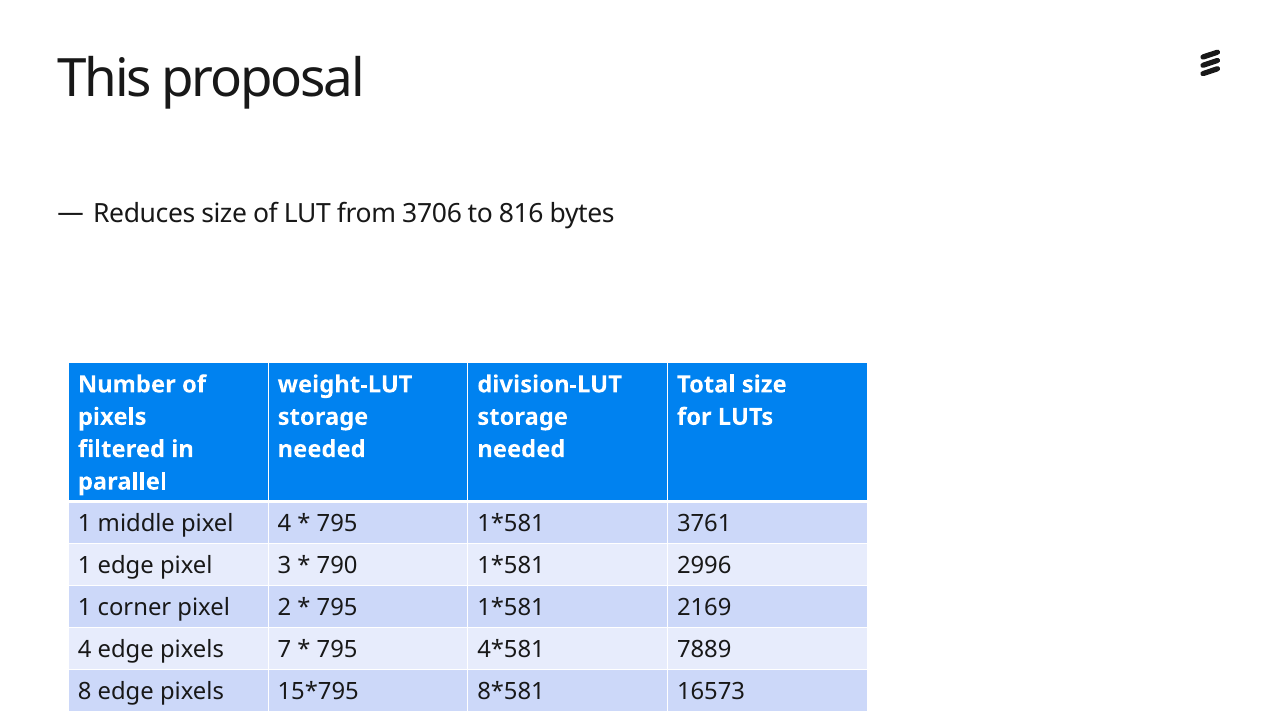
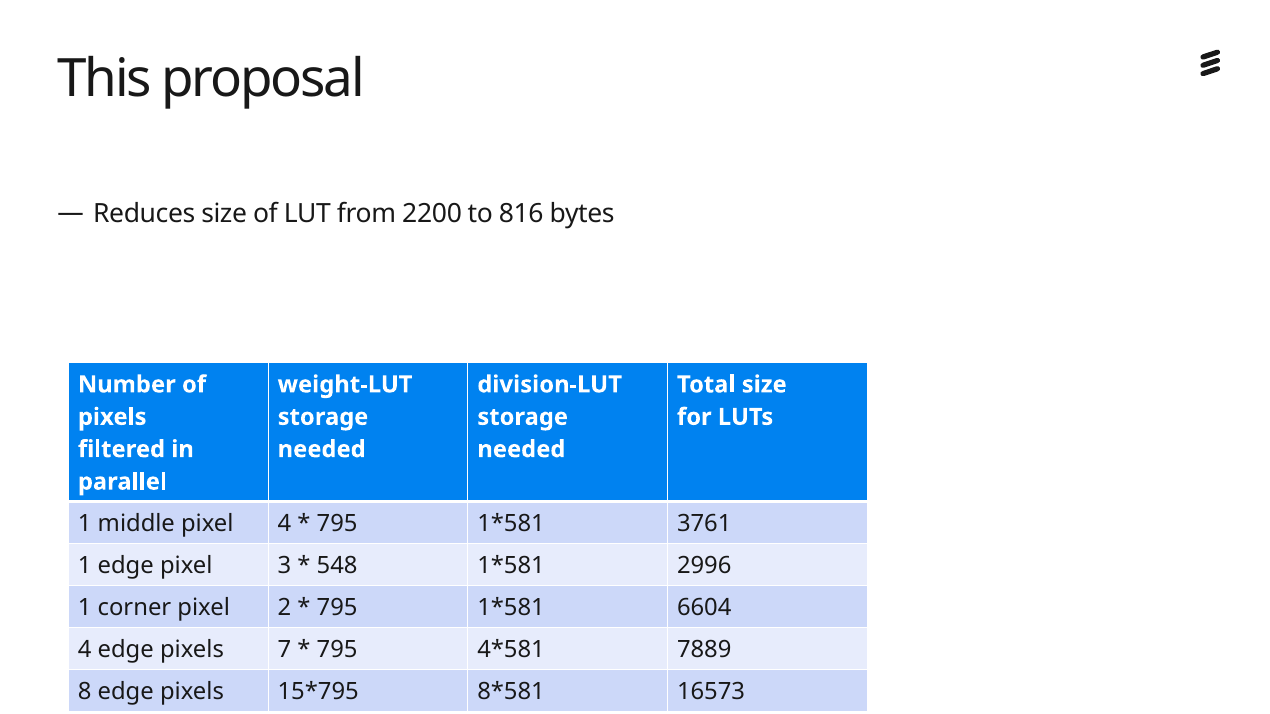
3706: 3706 -> 2200 (432, 214)
790: 790 -> 548 (337, 566)
2169: 2169 -> 6604 (704, 608)
